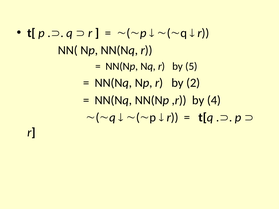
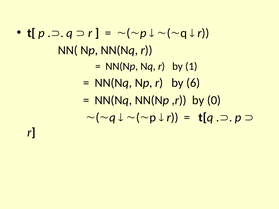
5: 5 -> 1 (191, 66)
2: 2 -> 6 (193, 83)
4: 4 -> 0 (214, 100)
